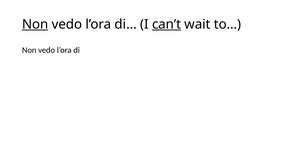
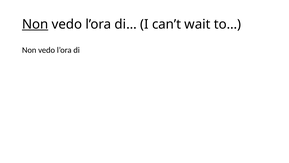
can’t underline: present -> none (167, 24)
